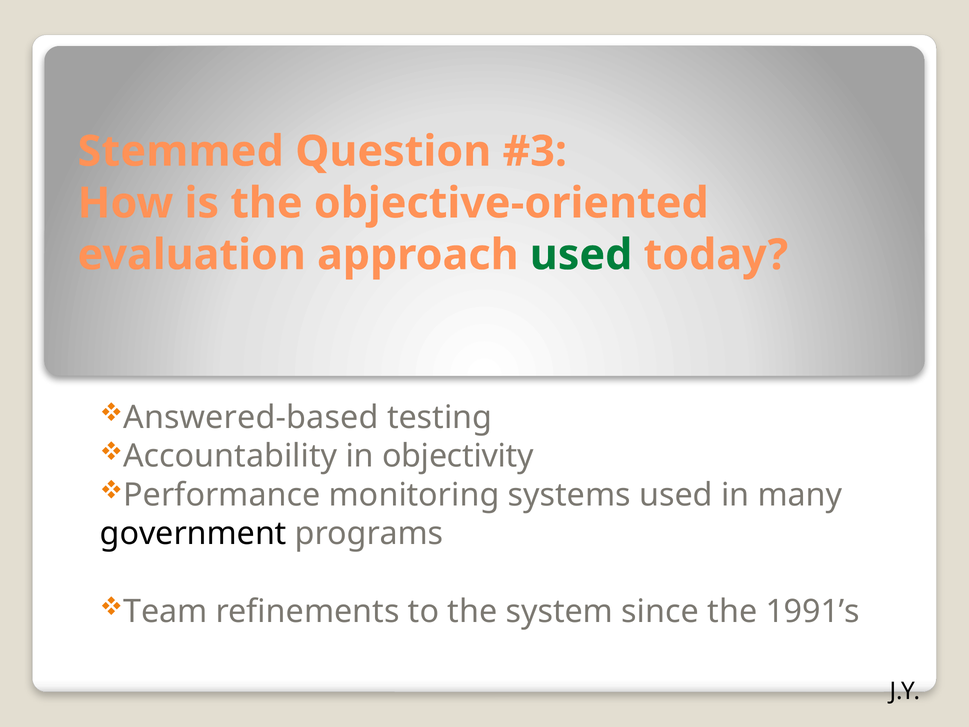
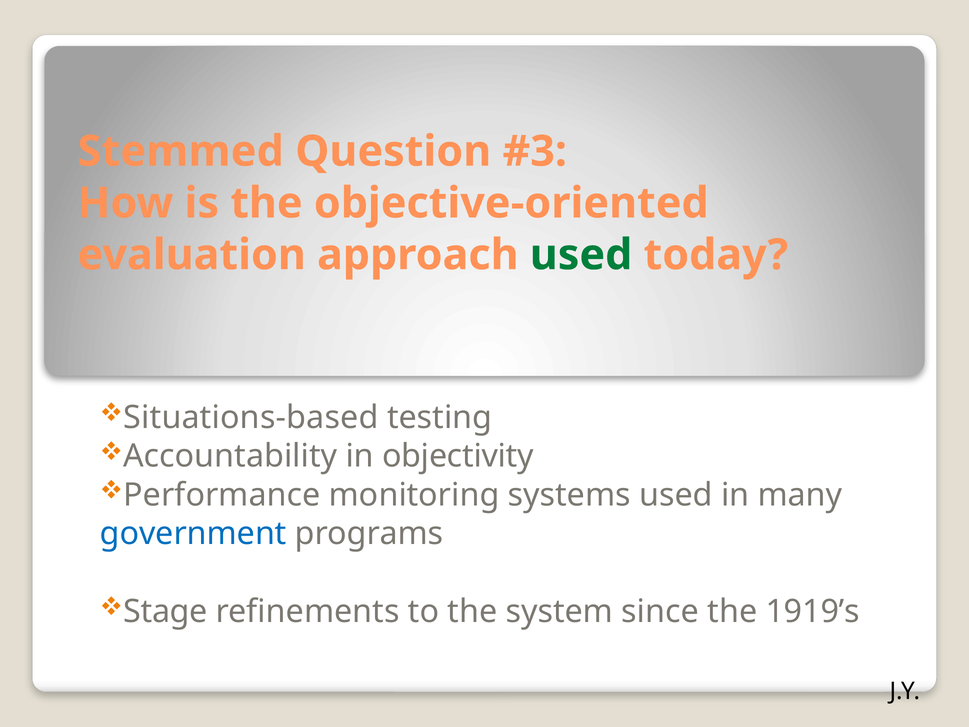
Answered-based: Answered-based -> Situations-based (251, 417)
government colour: black -> blue (193, 534)
Team: Team -> Stage (165, 611)
1991’s: 1991’s -> 1919’s (813, 611)
